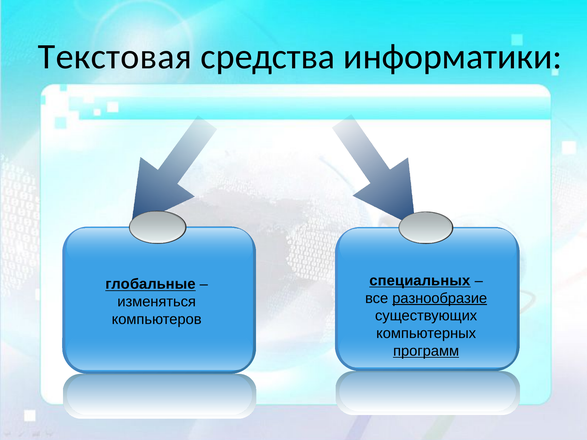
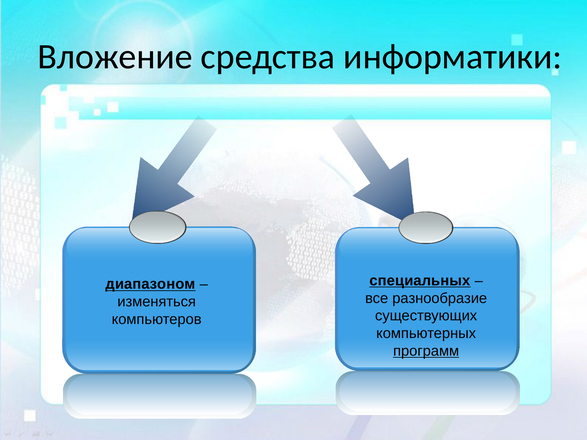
Текстовая: Текстовая -> Вложение (115, 57)
глобальные: глобальные -> диапазоном (150, 284)
разнообразие underline: present -> none (440, 298)
